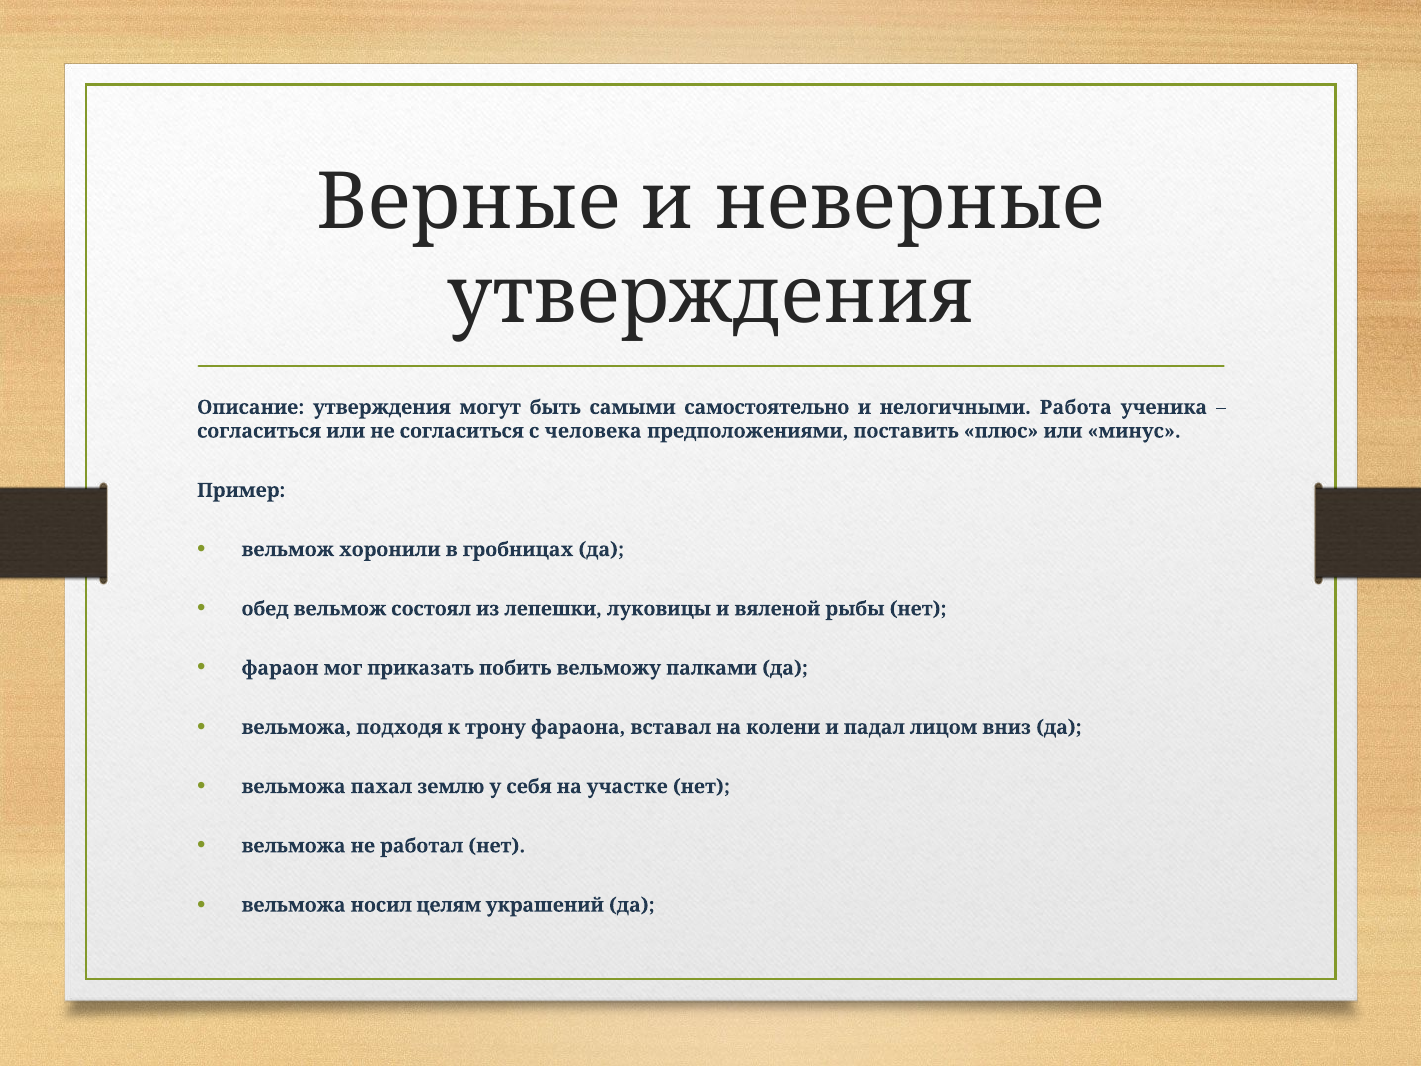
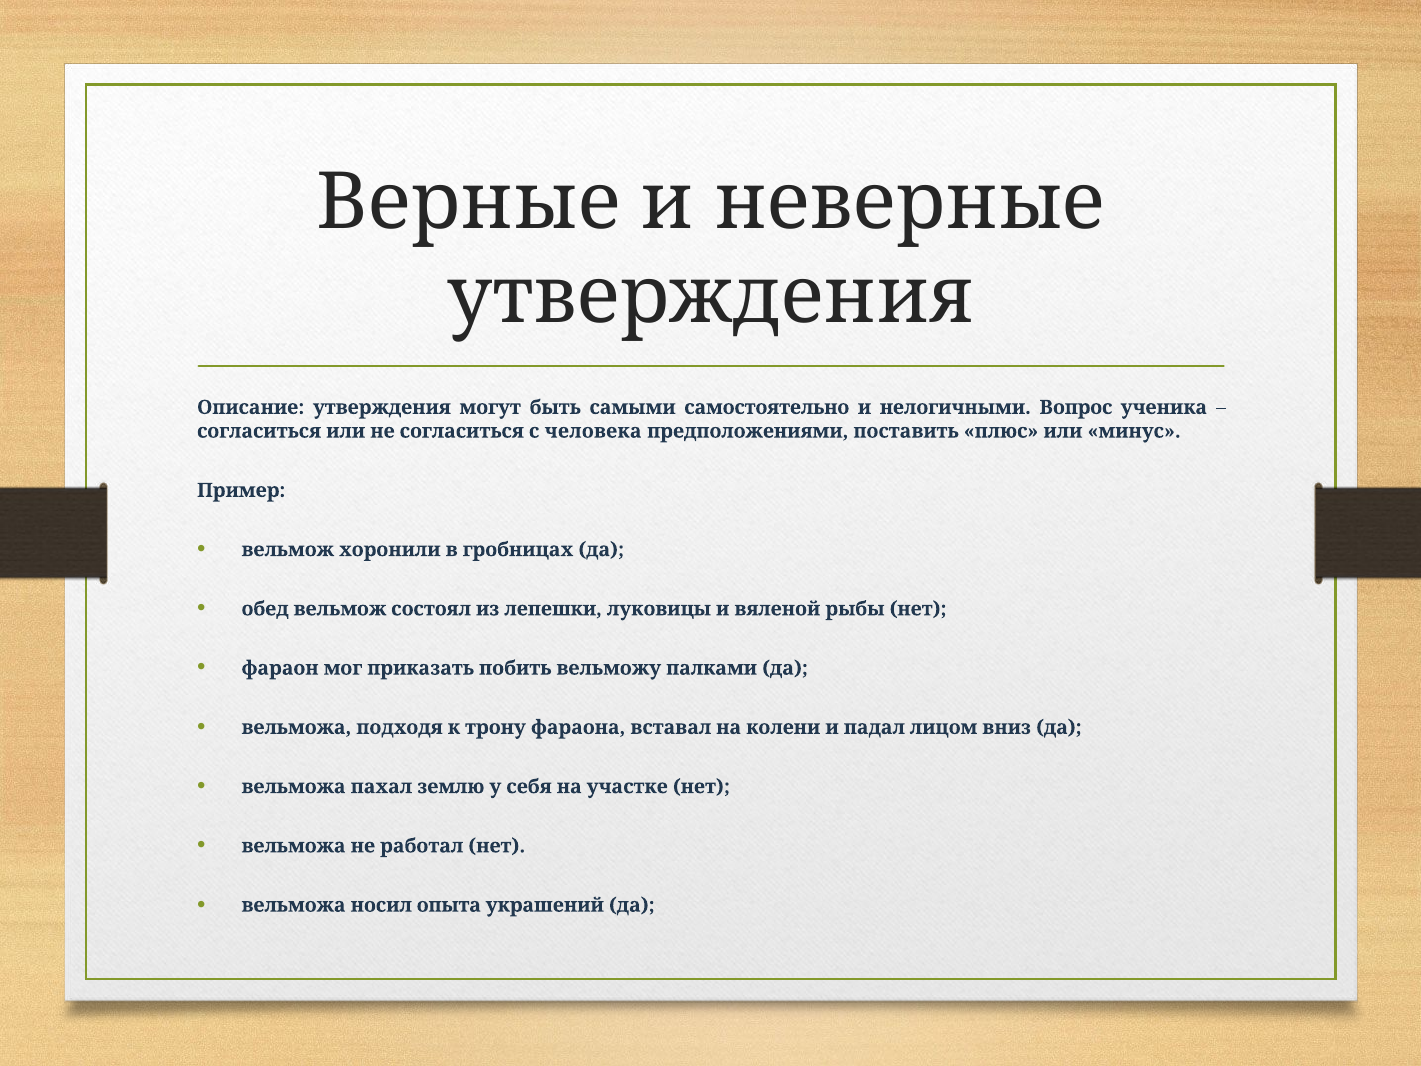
Работа: Работа -> Вопрос (1076, 407)
целям: целям -> опыта (449, 905)
